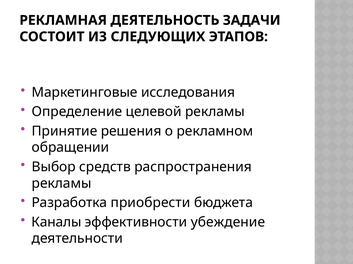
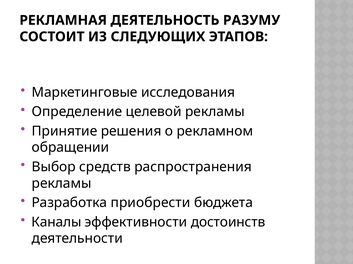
ЗАДАЧИ: ЗАДАЧИ -> РАЗУМУ (252, 20)
убеждение: убеждение -> достоинств (228, 223)
